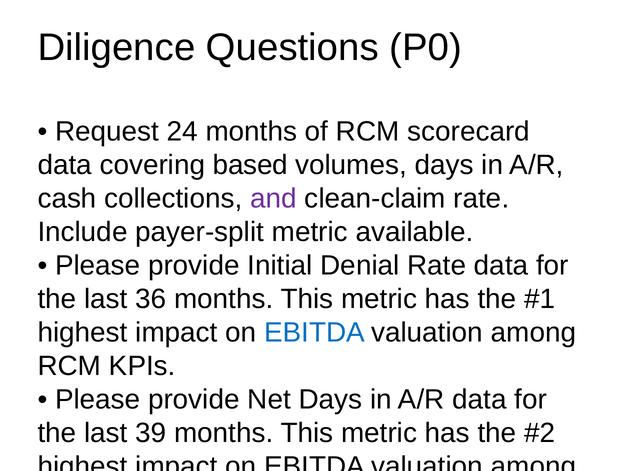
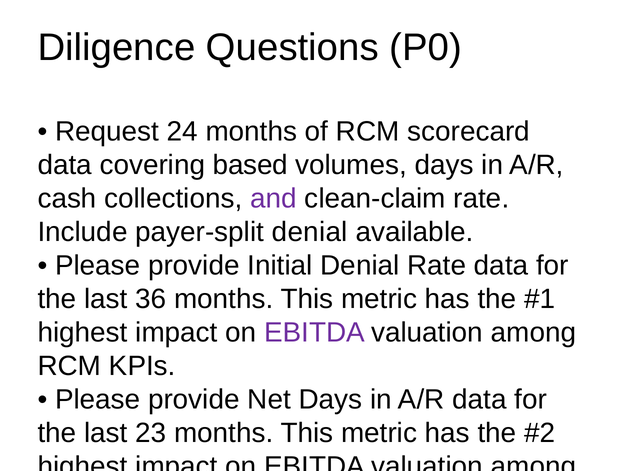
payer-split metric: metric -> denial (310, 232)
EBITDA colour: blue -> purple (314, 333)
39: 39 -> 23 (151, 433)
